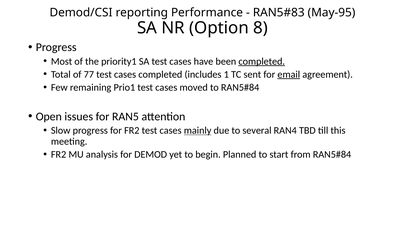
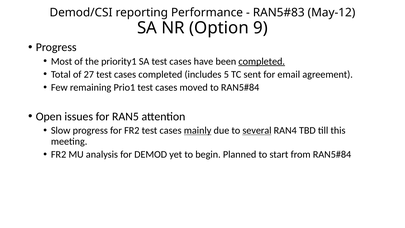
May-95: May-95 -> May-12 (332, 12)
8: 8 -> 9 (260, 28)
77: 77 -> 27 (89, 74)
1: 1 -> 5 (226, 74)
email underline: present -> none (289, 74)
several underline: none -> present (257, 130)
